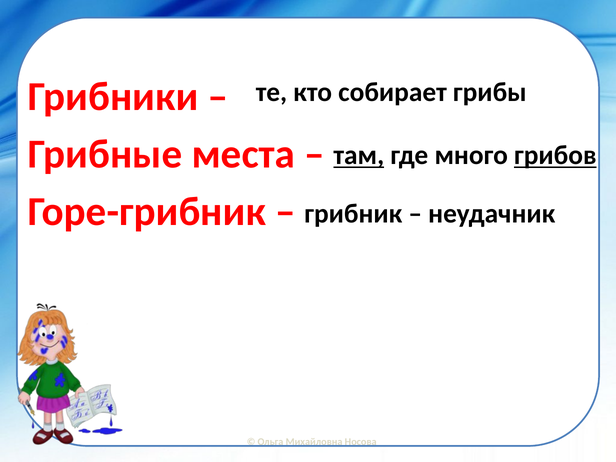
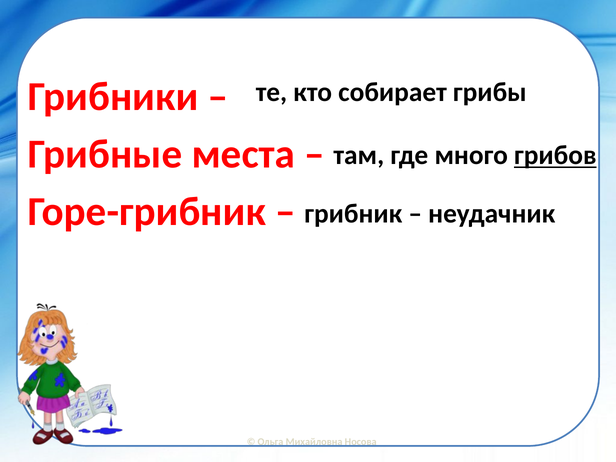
там underline: present -> none (359, 155)
